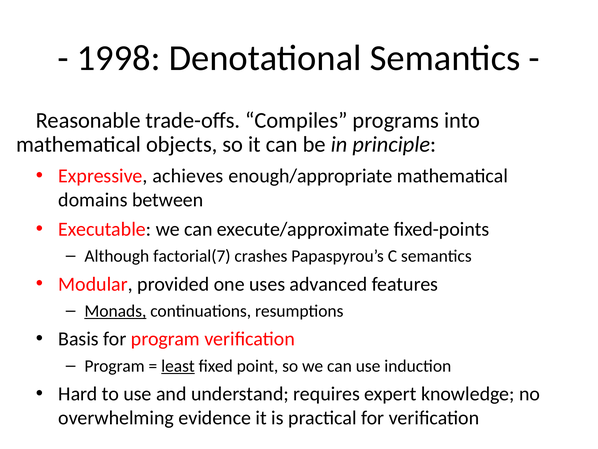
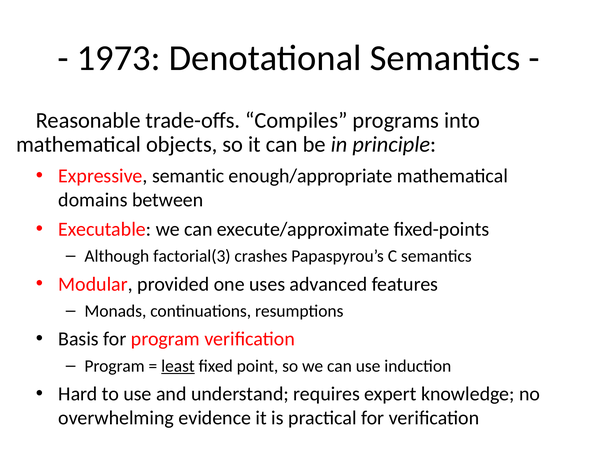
1998: 1998 -> 1973 (119, 58)
achieves: achieves -> semantic (188, 176)
factorial(7: factorial(7 -> factorial(3 (192, 256)
Monads underline: present -> none (115, 311)
